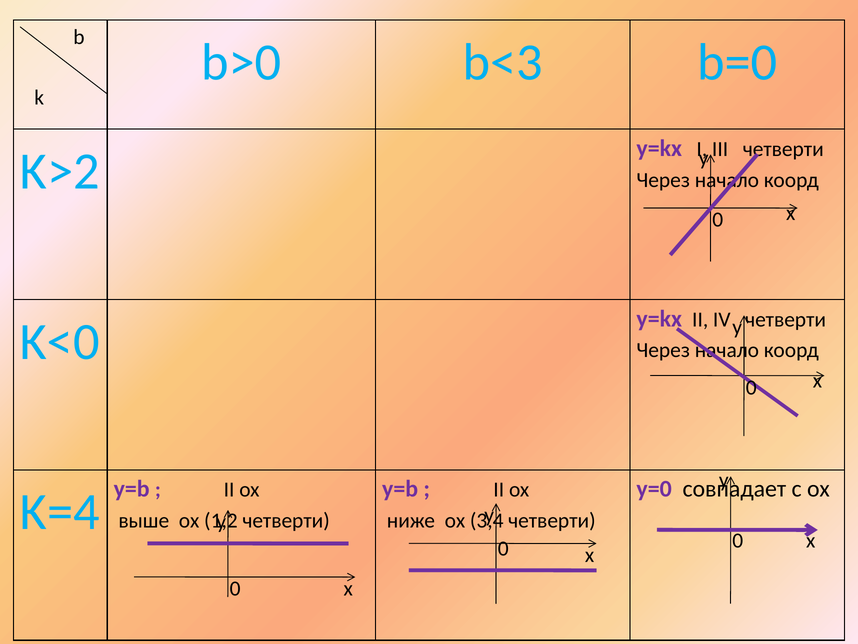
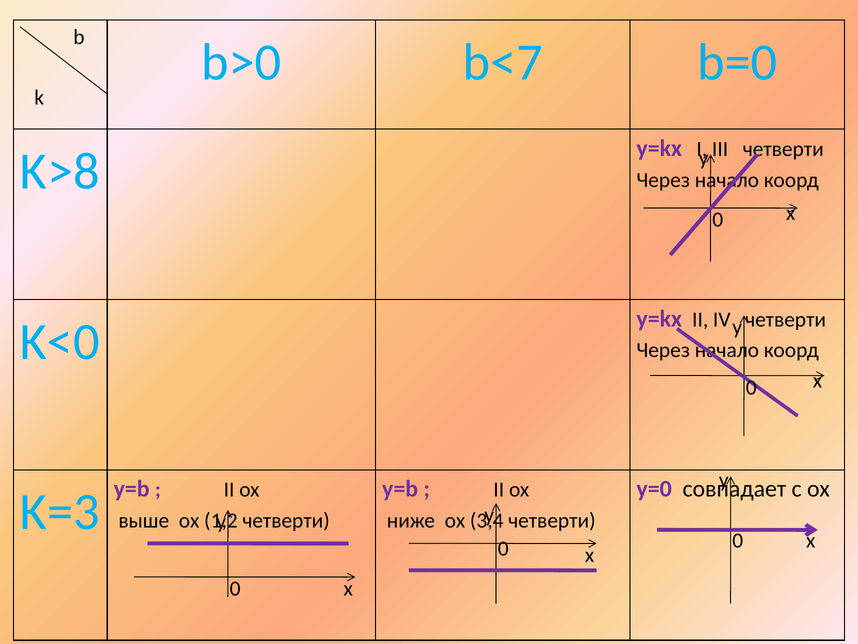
b<3: b<3 -> b<7 (503, 62)
K>2: K>2 -> K>8 (60, 171)
K=4: K=4 -> K=3 (60, 512)
